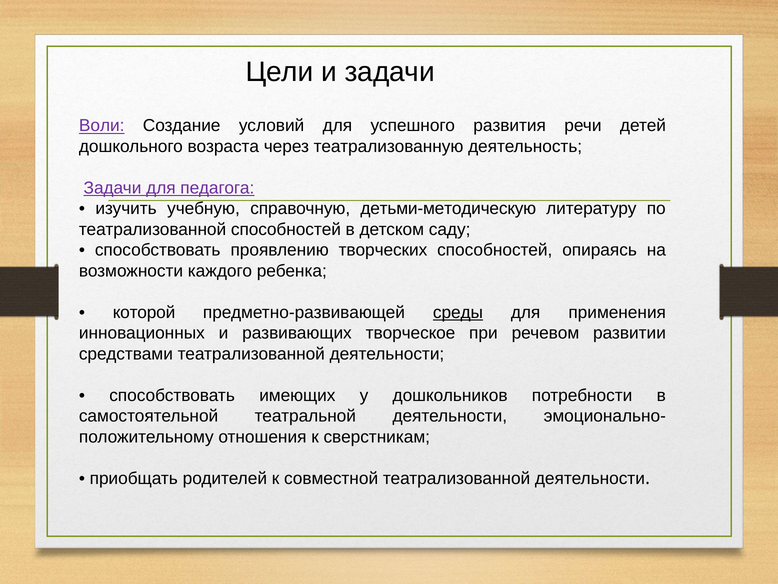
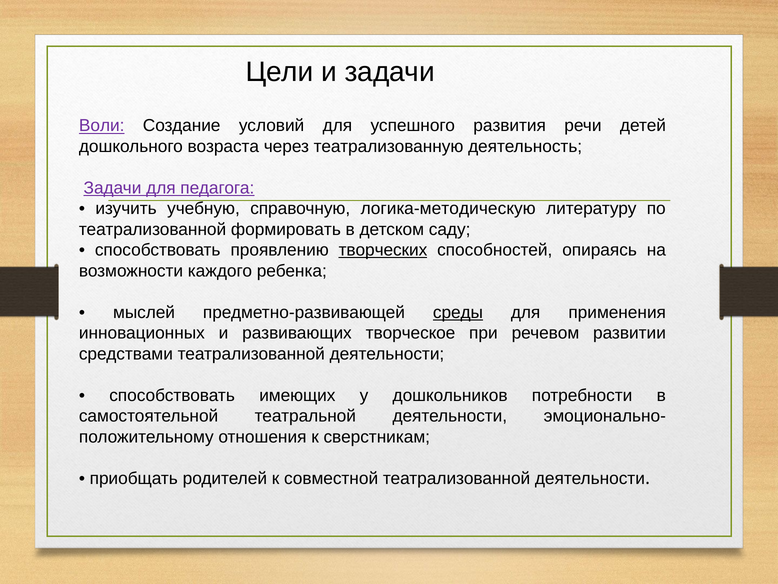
детьми-методическую: детьми-методическую -> логика-методическую (448, 209)
театрализованной способностей: способностей -> формировать (286, 229)
творческих underline: none -> present (383, 250)
которой: которой -> мыслей (144, 312)
